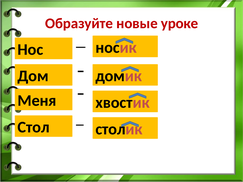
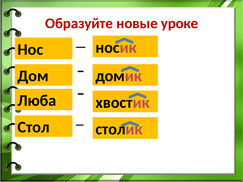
Меня: Меня -> Люба (37, 101)
